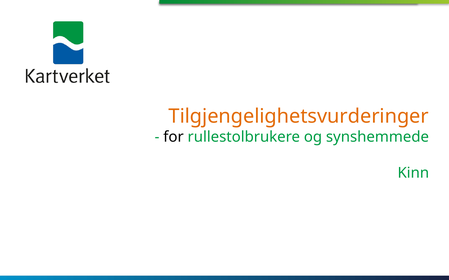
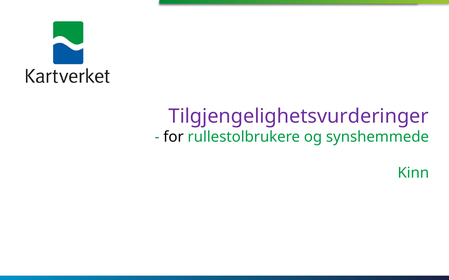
Tilgjengelighetsvurderinger colour: orange -> purple (299, 117)
